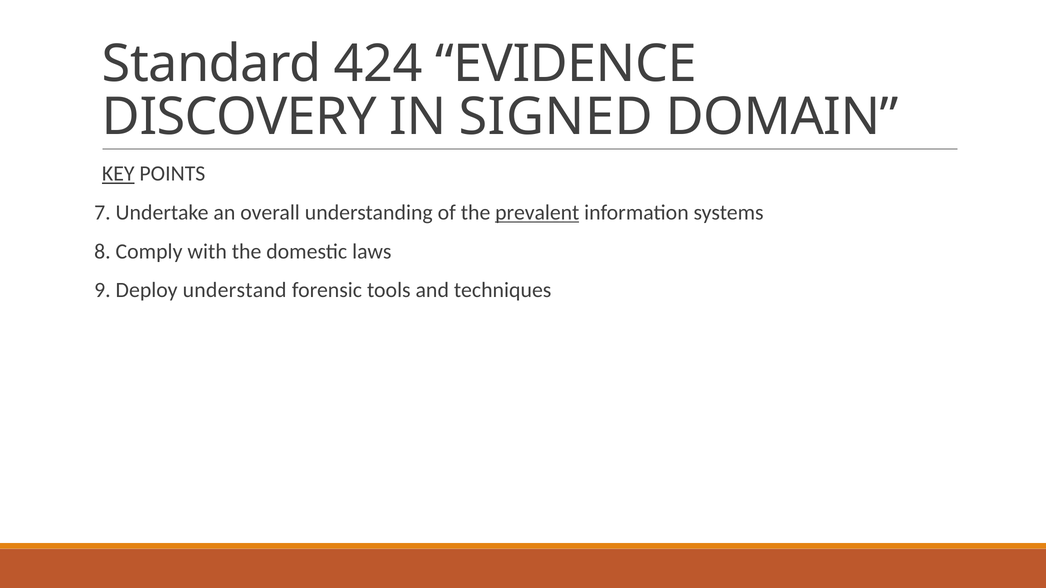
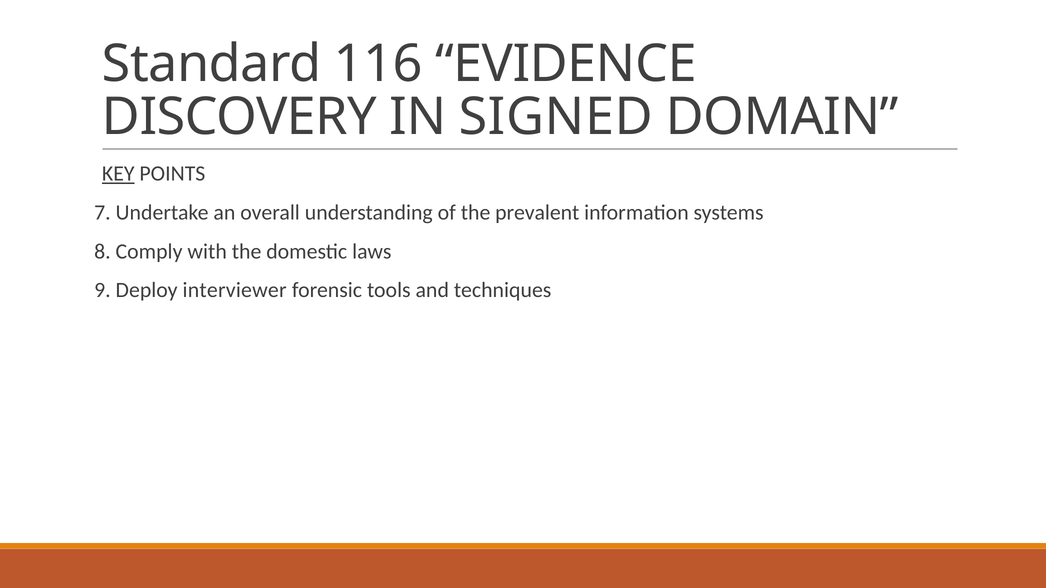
424: 424 -> 116 (378, 64)
prevalent underline: present -> none (537, 213)
understand: understand -> interviewer (235, 290)
